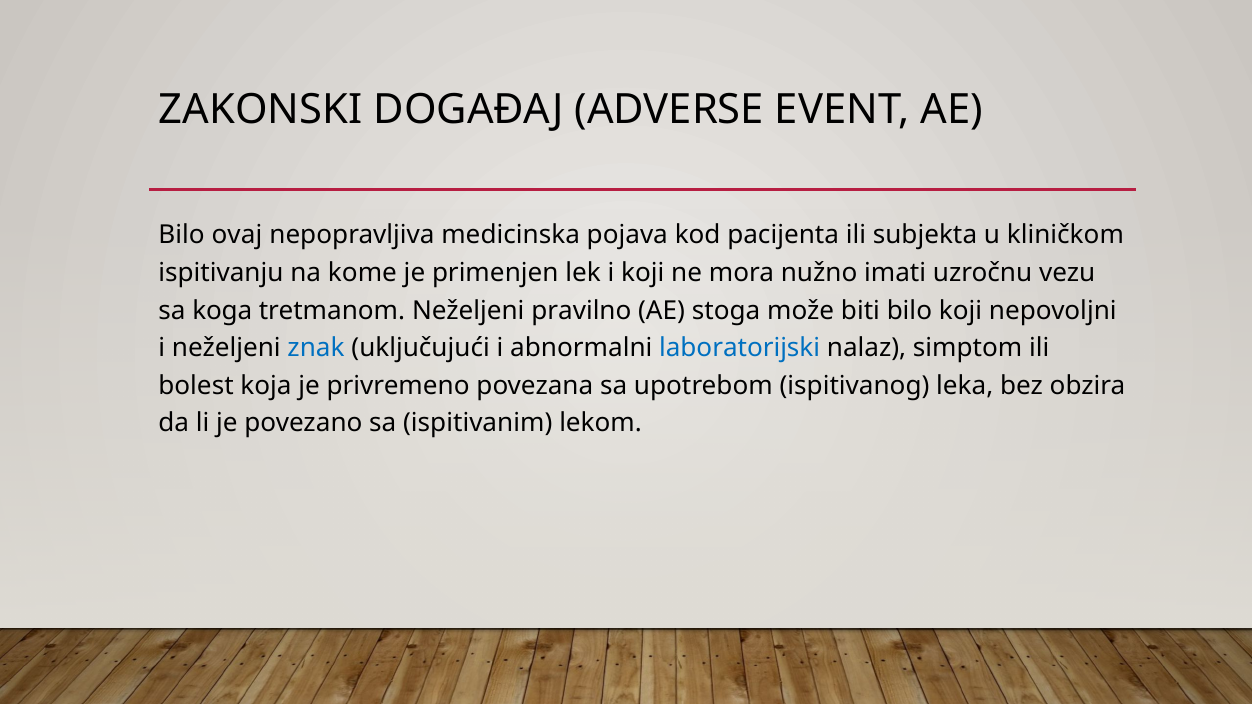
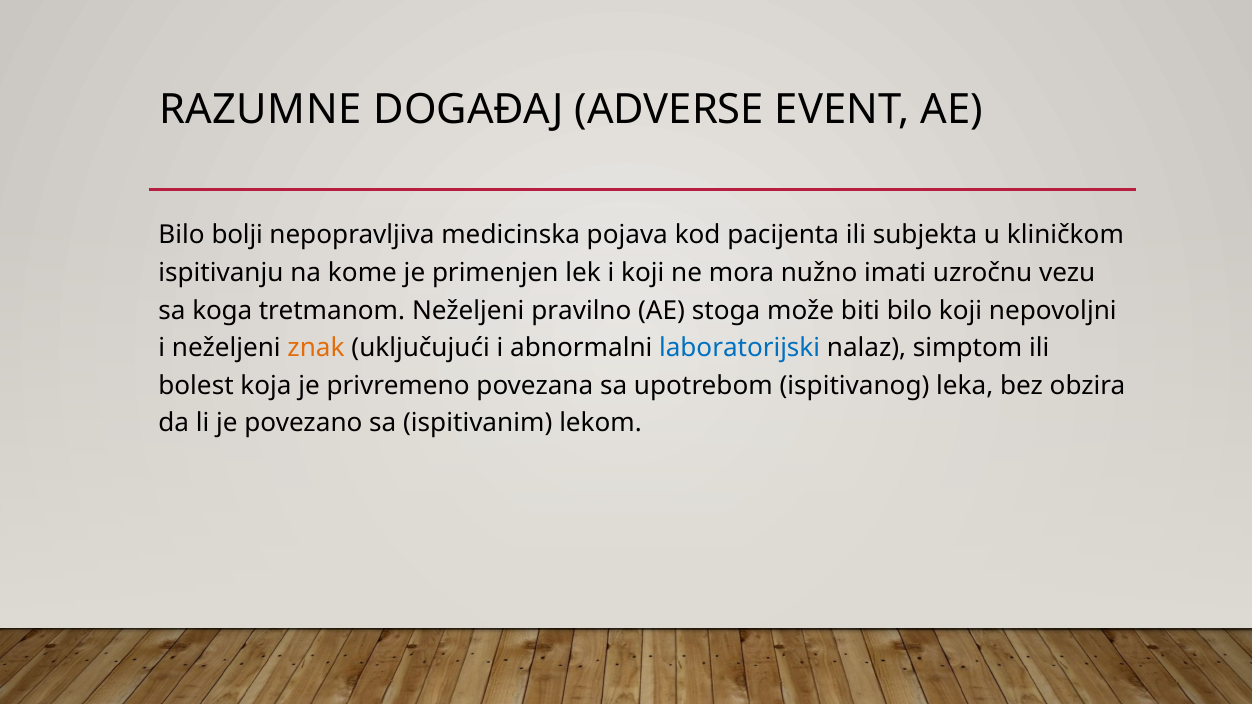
ZAKONSKI: ZAKONSKI -> RAZUMNE (260, 110)
ovaj: ovaj -> bolji (237, 235)
znak colour: blue -> orange (316, 348)
